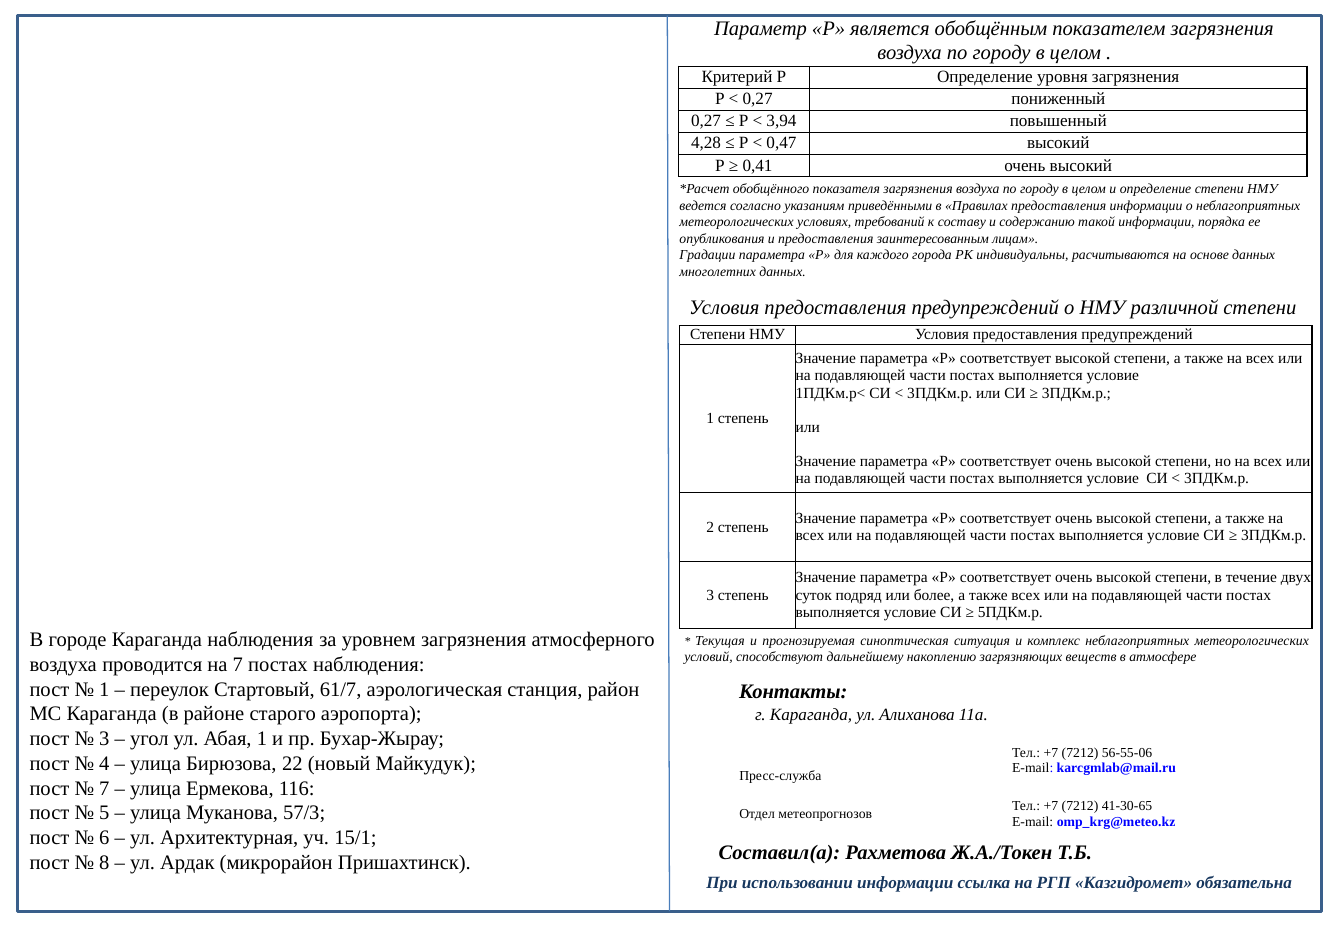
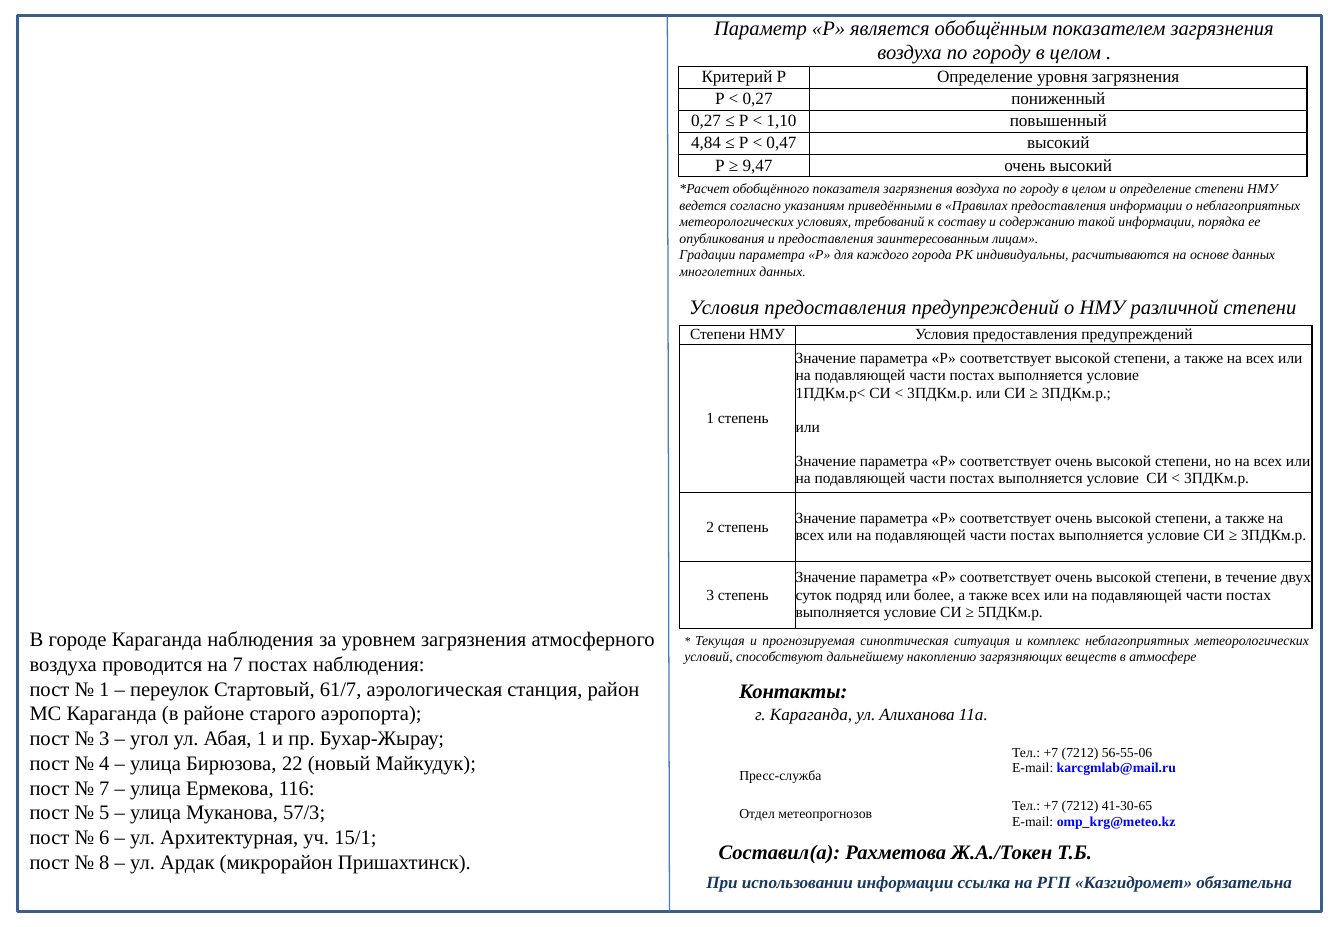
3,94: 3,94 -> 1,10 (781, 121)
4,28: 4,28 -> 4,84 (706, 143)
0,41: 0,41 -> 9,47 (758, 165)
